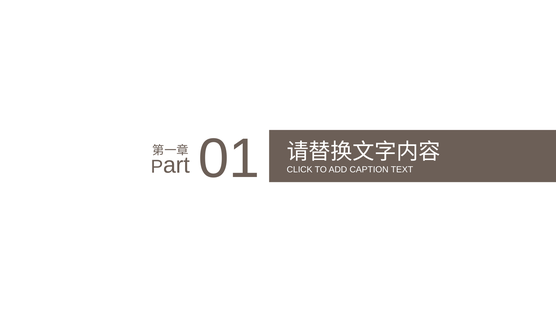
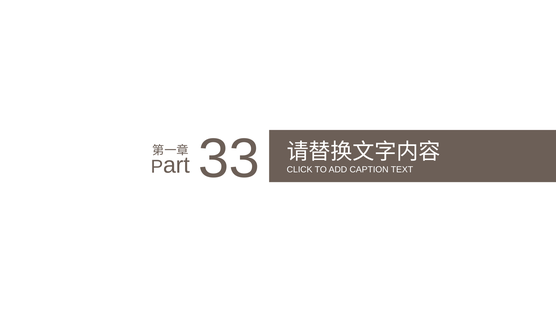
01: 01 -> 33 (229, 159)
